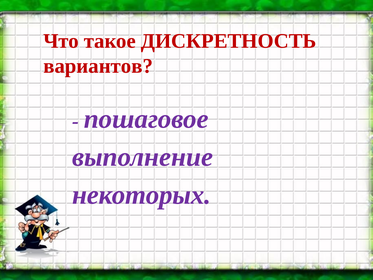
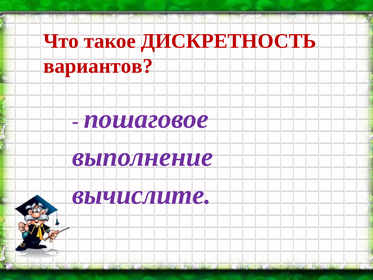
некоторых: некоторых -> вычислите (141, 195)
